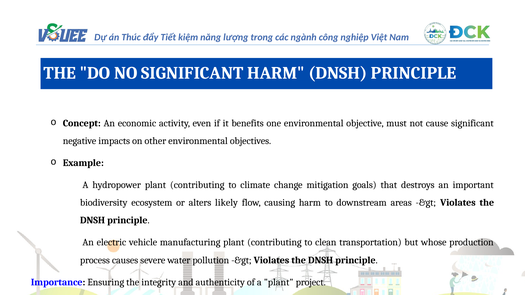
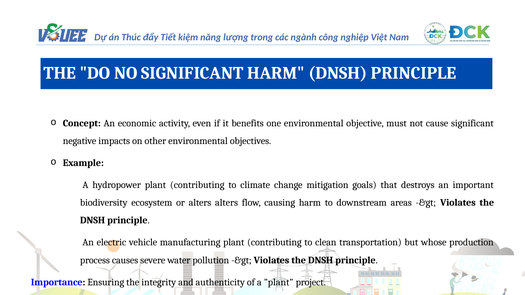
alters likely: likely -> alters (227, 203)
